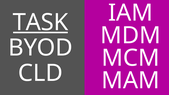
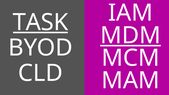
MDM underline: none -> present (131, 35)
